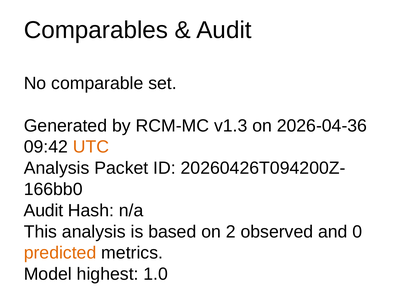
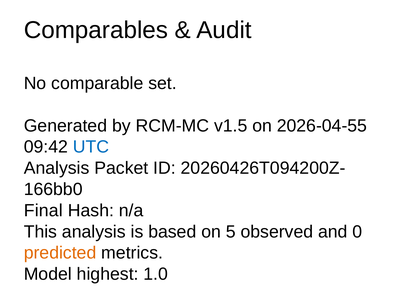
v1.3: v1.3 -> v1.5 (231, 126)
2026-04-36: 2026-04-36 -> 2026-04-55 (322, 126)
UTC colour: orange -> blue (91, 147)
Audit: Audit -> Final (43, 210)
2: 2 -> 5 (231, 232)
